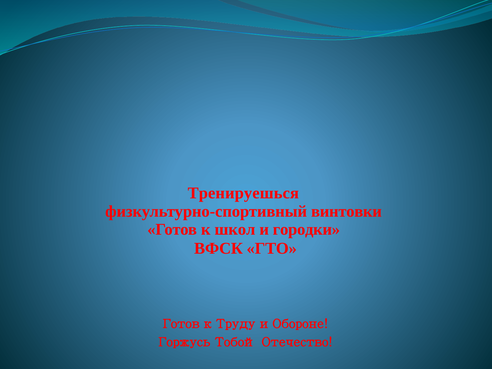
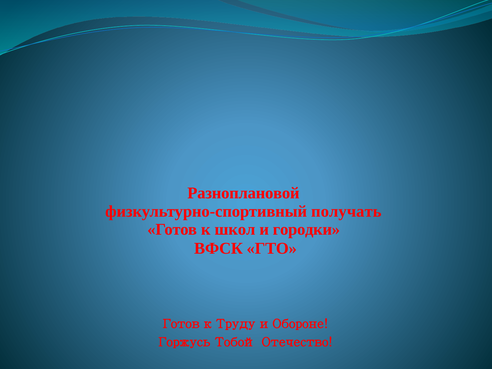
Тренируешься: Тренируешься -> Разноплановой (243, 193)
винтовки: винтовки -> получать (346, 211)
